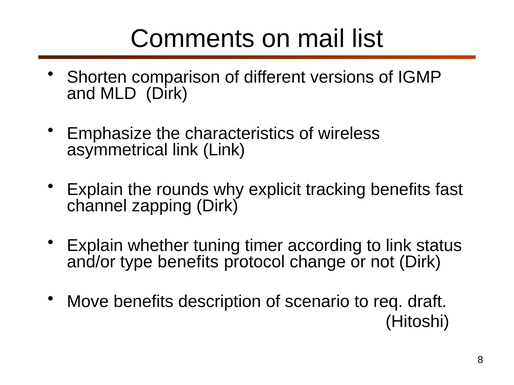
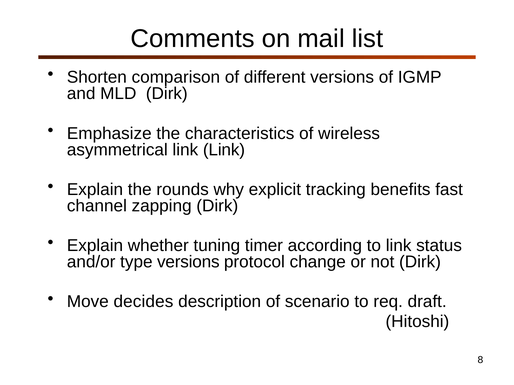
type benefits: benefits -> versions (188, 262)
Move benefits: benefits -> decides (143, 302)
